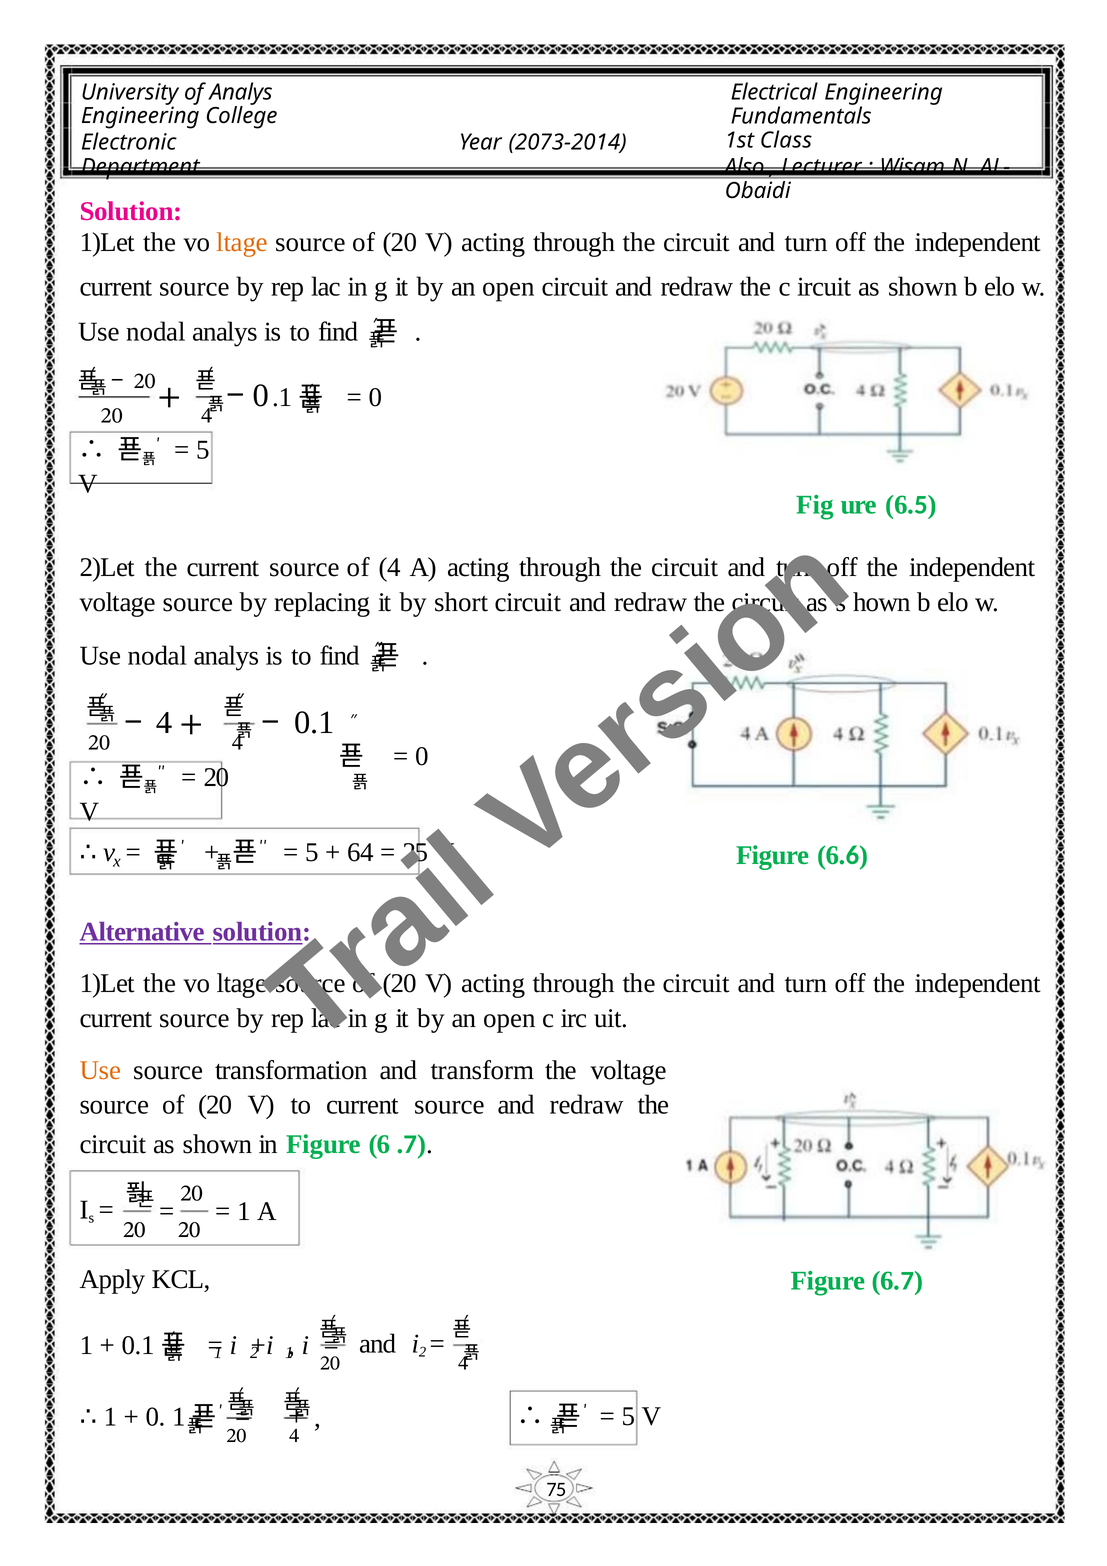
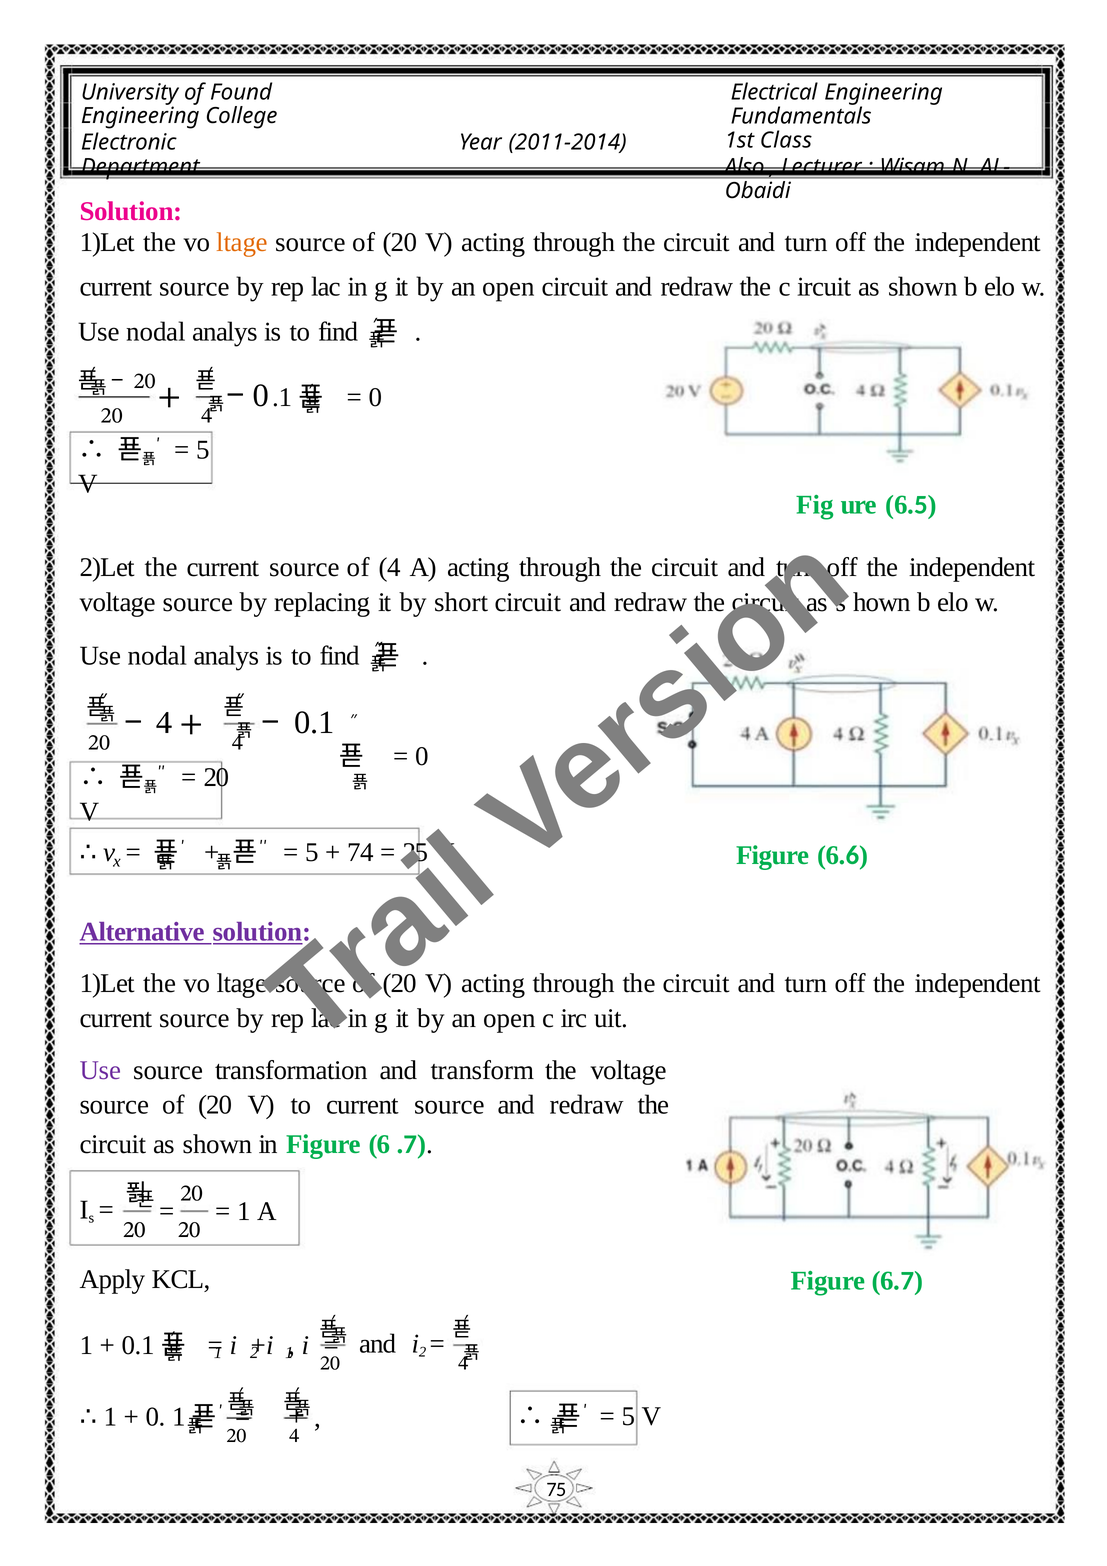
of Analys: Analys -> Found (241, 92)
2073-2014: 2073-2014 -> 2011-2014 (568, 142)
64: 64 -> 74 (360, 852)
Use colour: orange -> purple (100, 1071)
